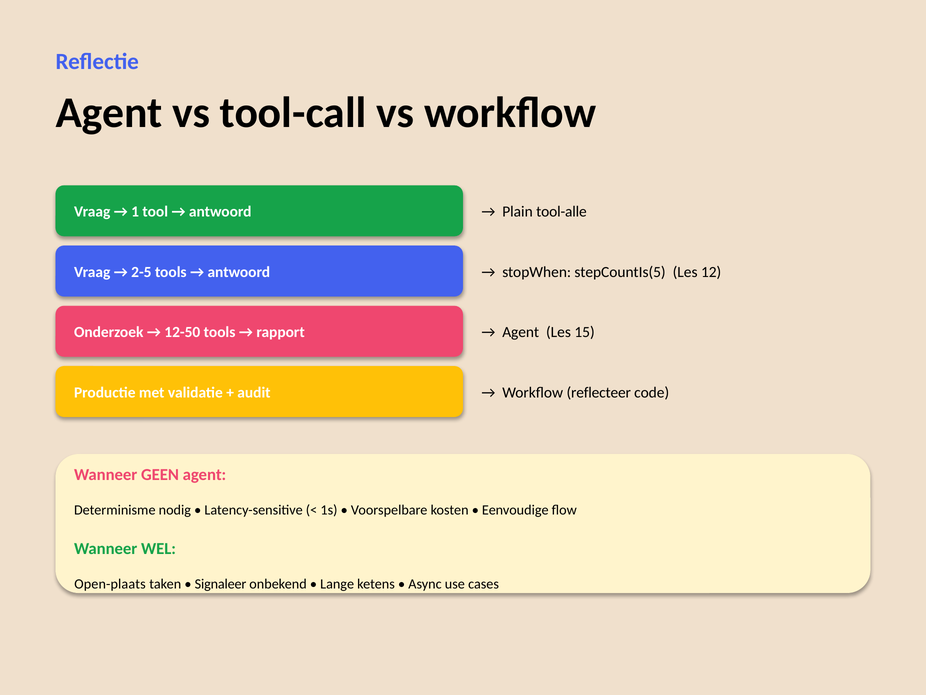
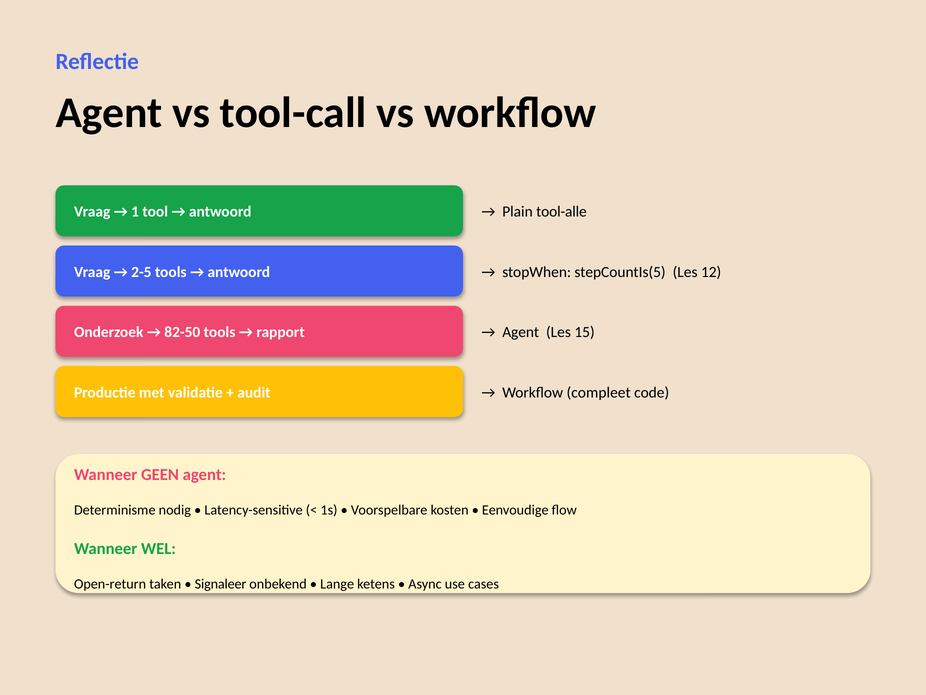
12-50: 12-50 -> 82-50 (182, 332)
reflecteer: reflecteer -> compleet (599, 392)
Open-plaats: Open-plaats -> Open-return (110, 584)
